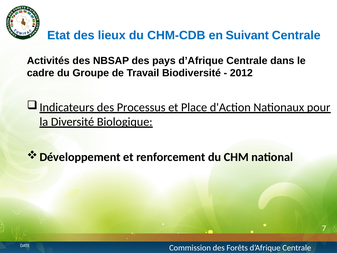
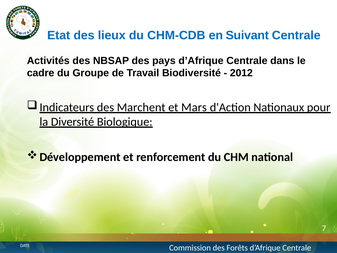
Processus: Processus -> Marchent (141, 107)
Place: Place -> Mars (194, 107)
